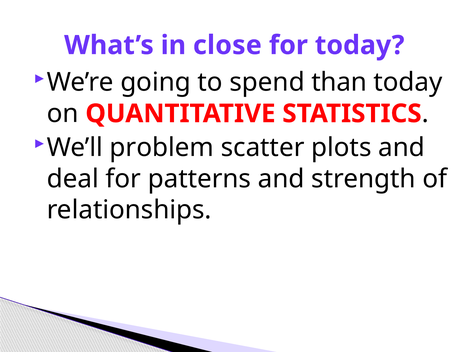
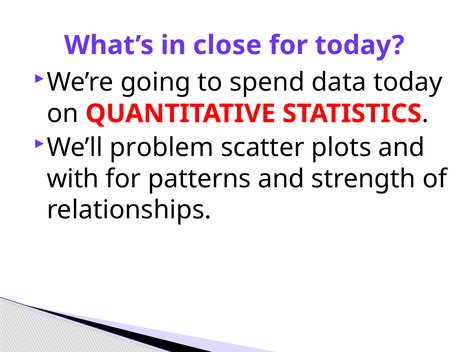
than: than -> data (339, 82)
deal: deal -> with (73, 179)
